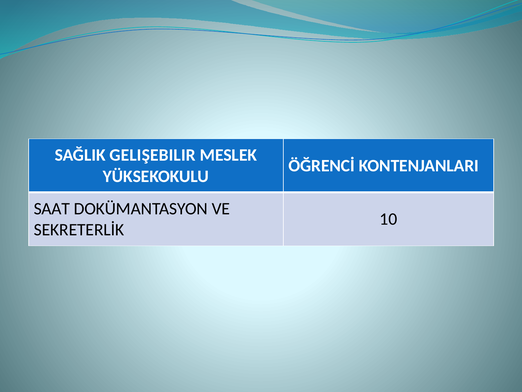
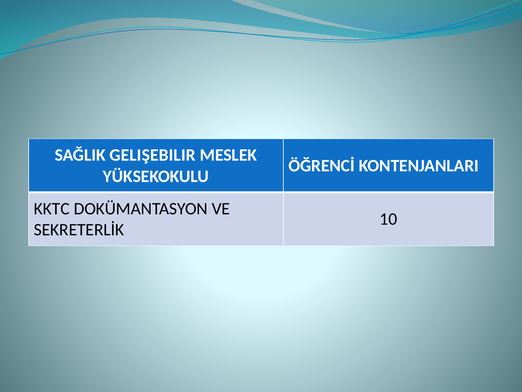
SAAT: SAAT -> KKTC (52, 208)
